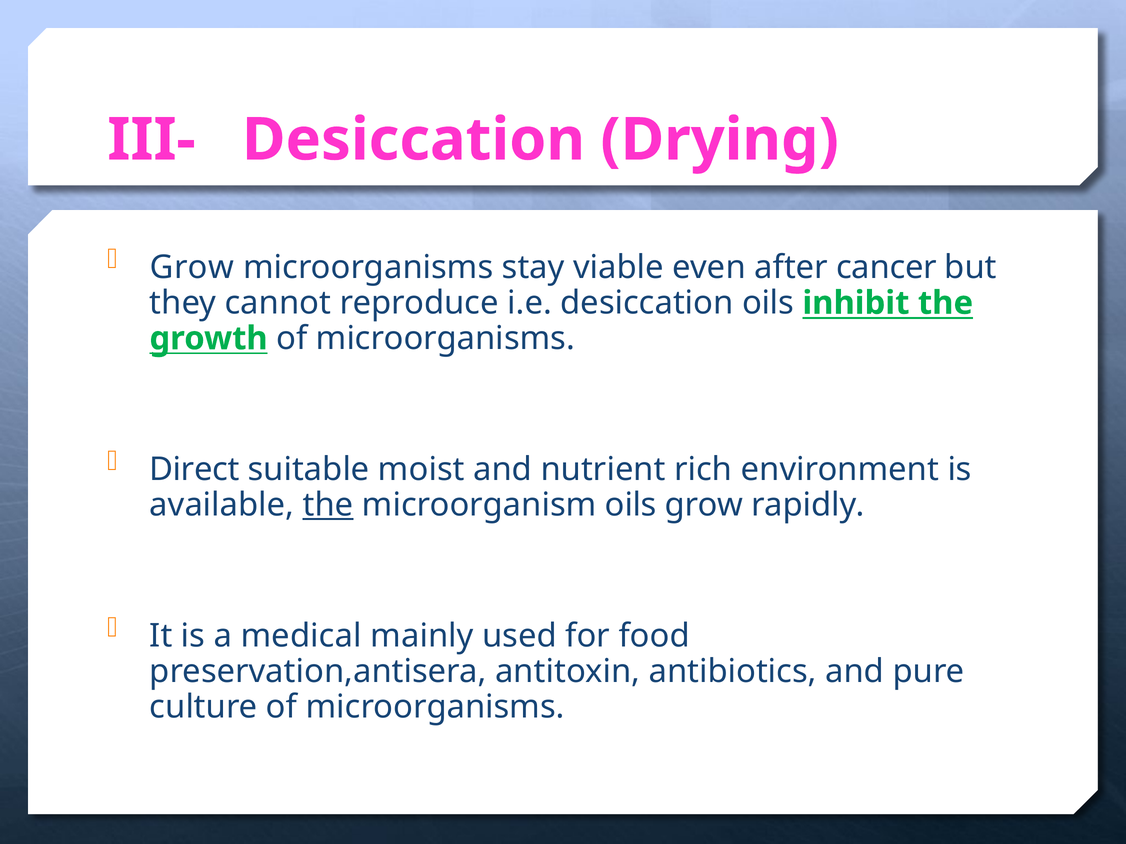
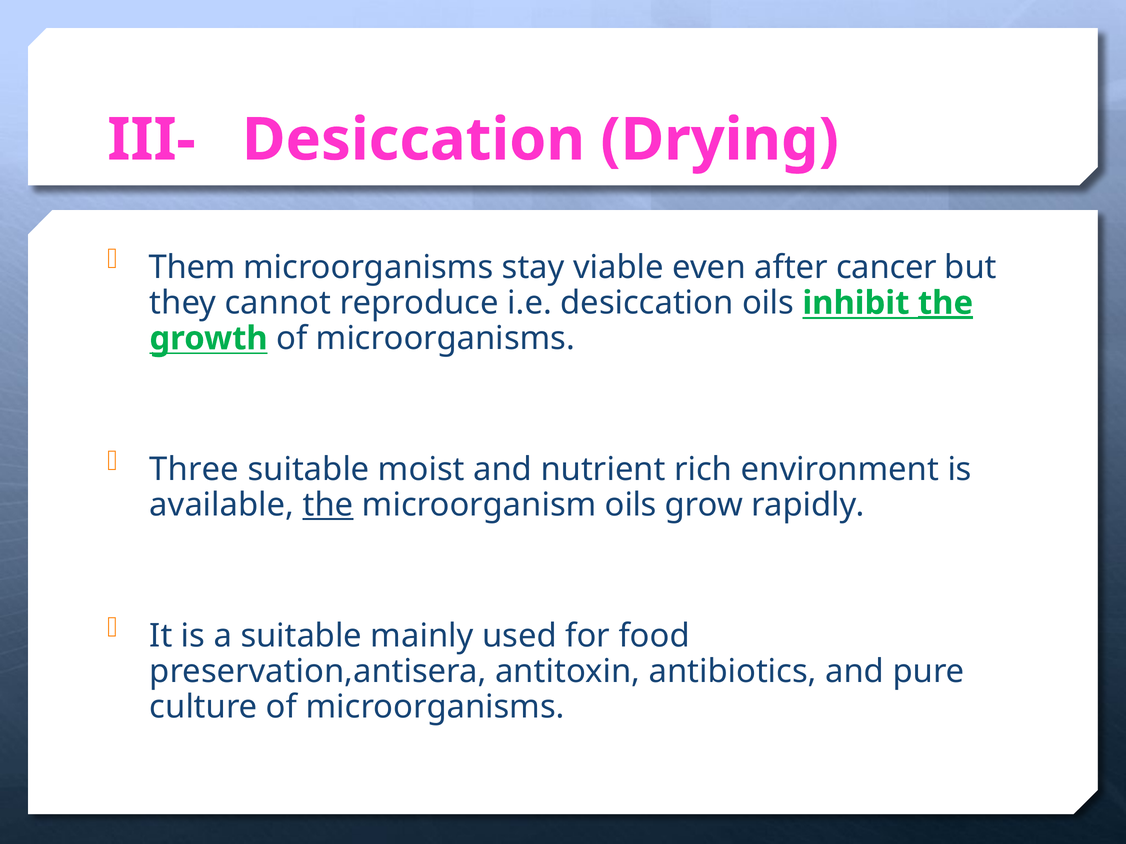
Grow: Grow -> Them (192, 268)
the underline: none -> present (946, 303)
Direct: Direct -> Three (194, 470)
a medical: medical -> suitable (301, 636)
